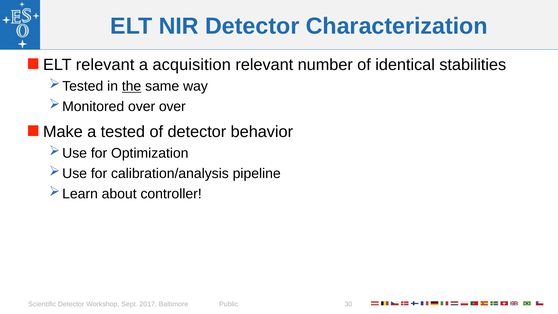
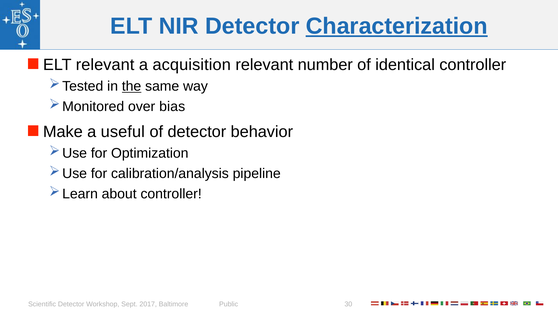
Characterization underline: none -> present (397, 26)
identical stabilities: stabilities -> controller (473, 65)
over over: over -> bias (172, 106)
tested: tested -> useful (123, 132)
